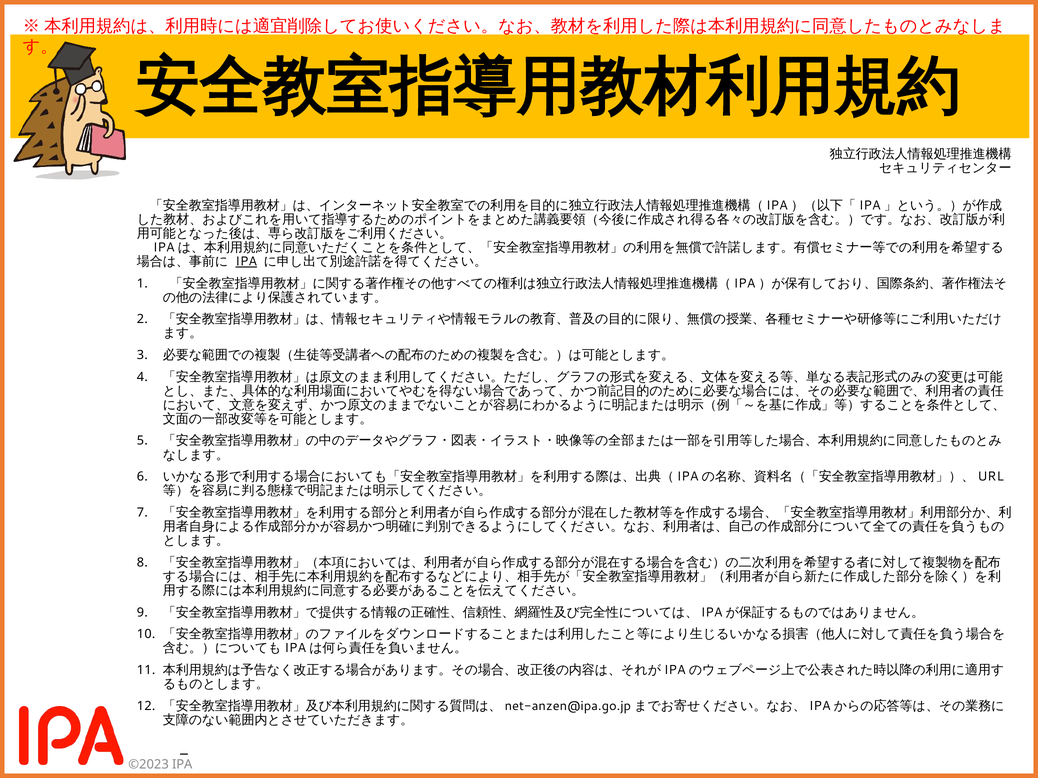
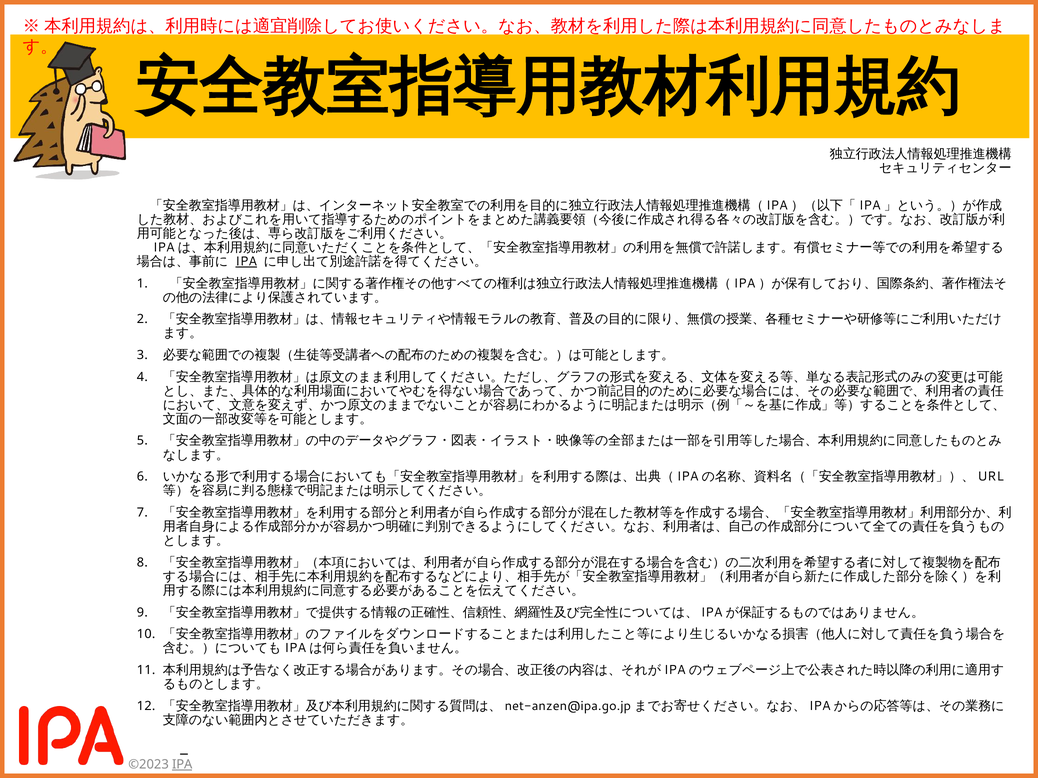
IPA underline: none -> present (182, 765)
